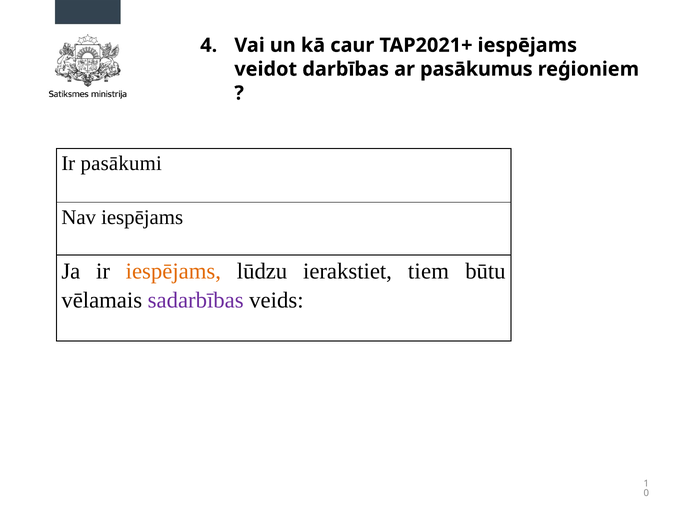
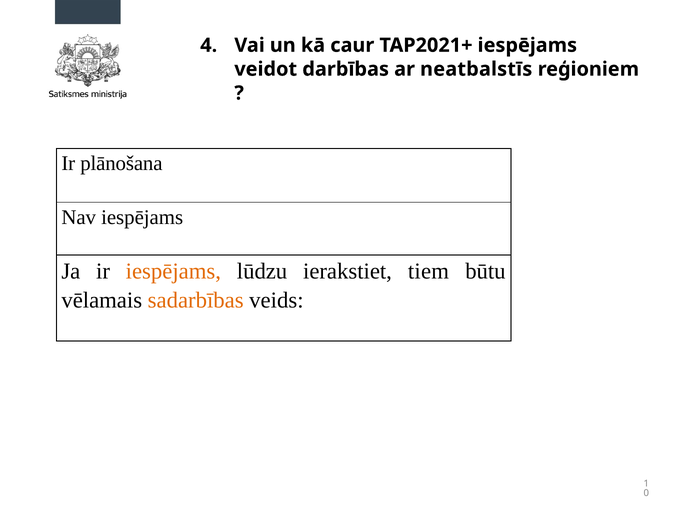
pasākumus: pasākumus -> neatbalstīs (476, 69)
pasākumi: pasākumi -> plānošana (121, 163)
sadarbības colour: purple -> orange (196, 300)
